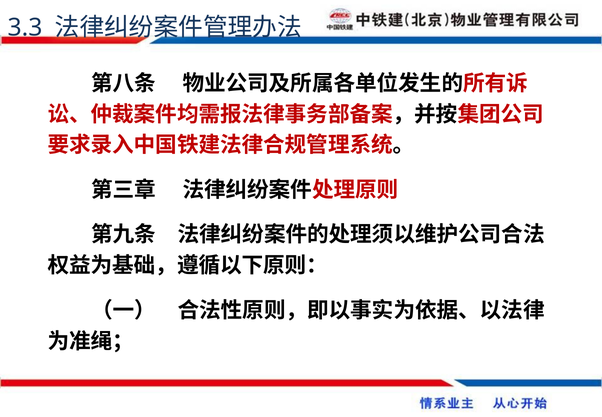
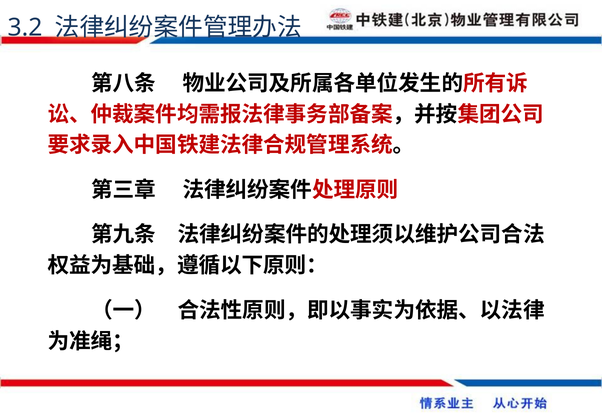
3.3: 3.3 -> 3.2 (25, 28)
